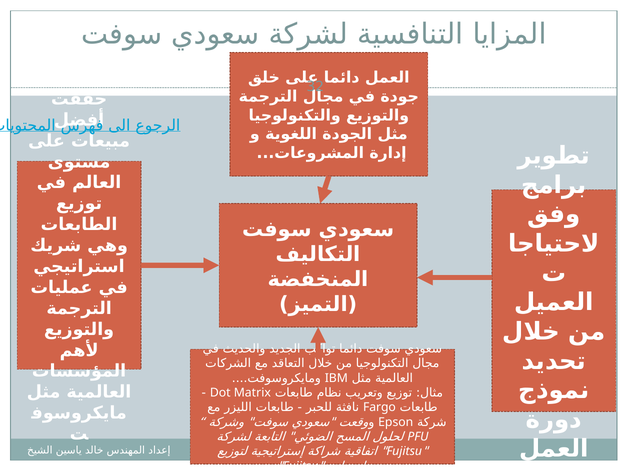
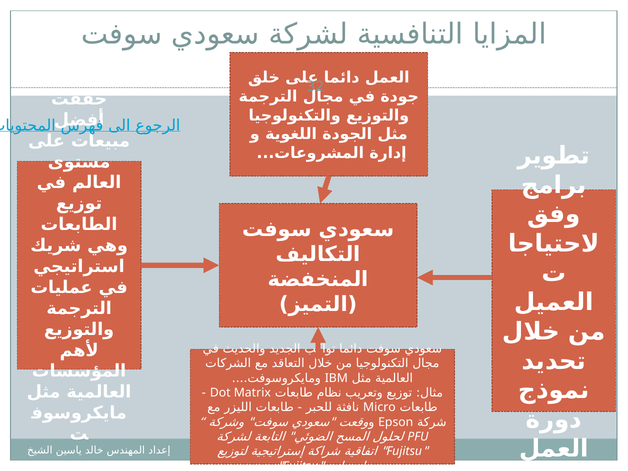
Fargo: Fargo -> Micro (379, 407)
